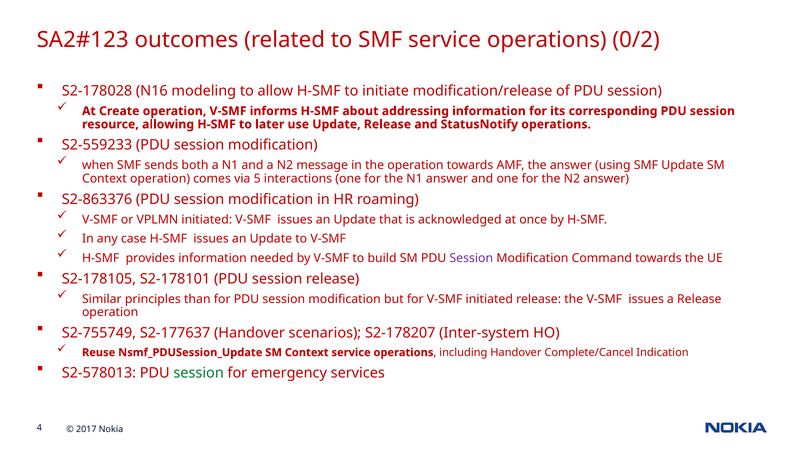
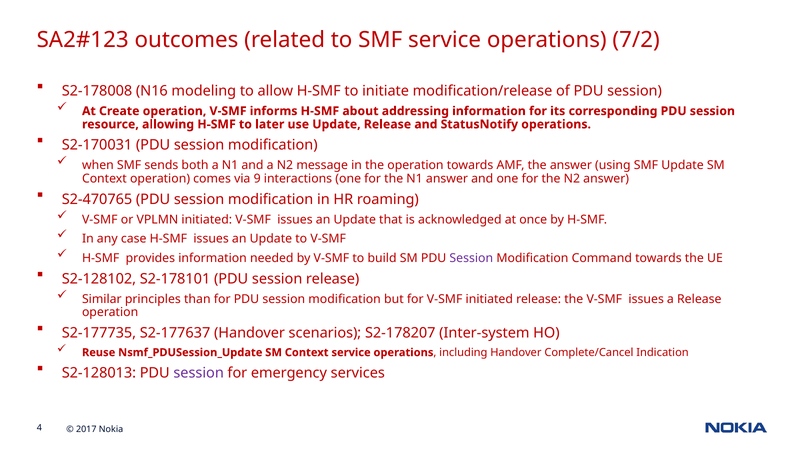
0/2: 0/2 -> 7/2 (636, 40)
S2-178028: S2-178028 -> S2-178008 (97, 91)
S2-559233: S2-559233 -> S2-170031 (97, 145)
5: 5 -> 9 (257, 178)
S2-863376: S2-863376 -> S2-470765 (97, 199)
S2-178105: S2-178105 -> S2-128102 (99, 279)
S2-755749: S2-755749 -> S2-177735 (99, 333)
S2-578013: S2-578013 -> S2-128013 (99, 373)
session colour: green -> purple (199, 373)
